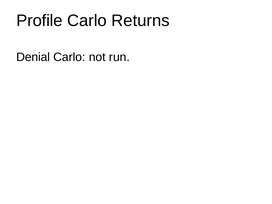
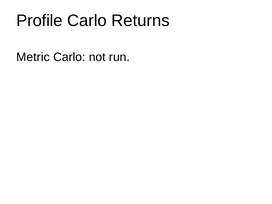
Denial: Denial -> Metric (33, 57)
